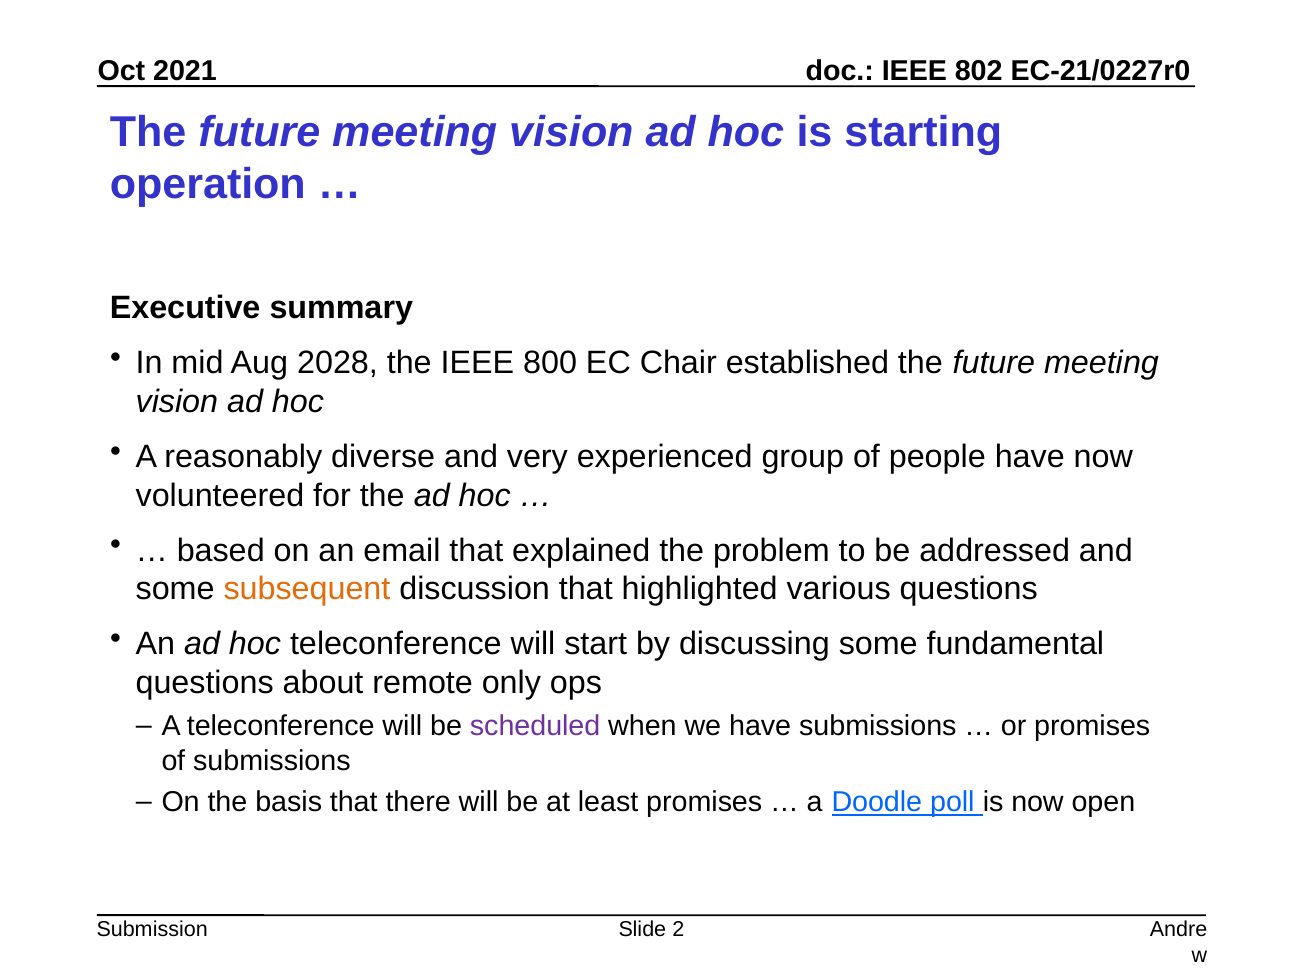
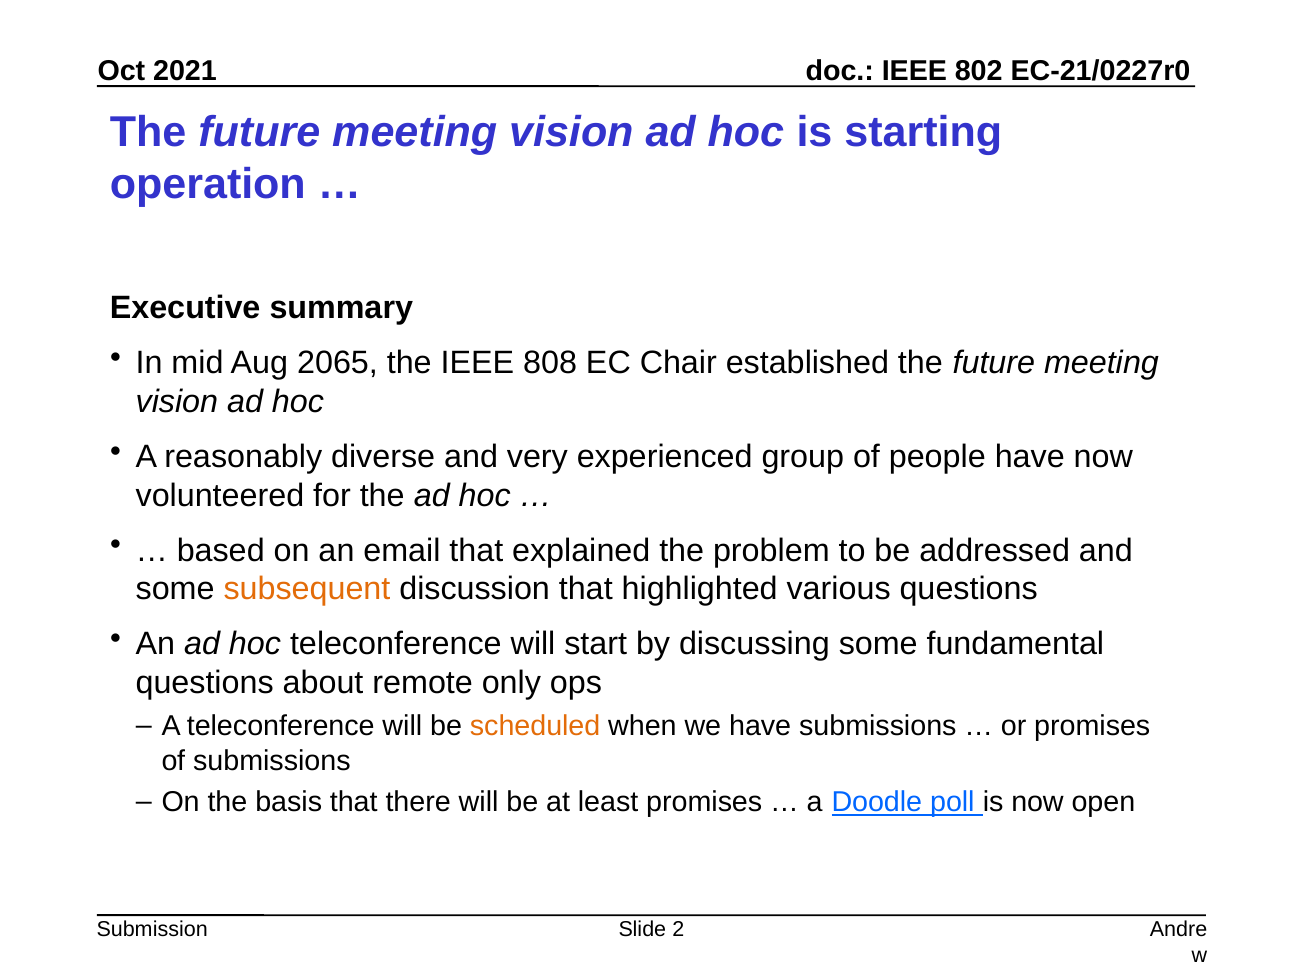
2028: 2028 -> 2065 (337, 363)
800: 800 -> 808 (550, 363)
scheduled colour: purple -> orange (535, 726)
